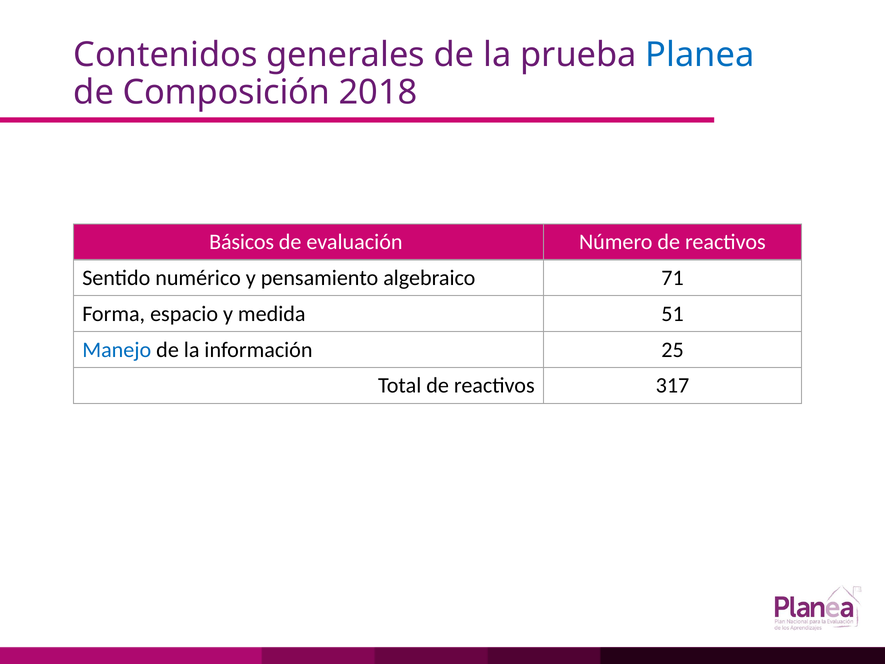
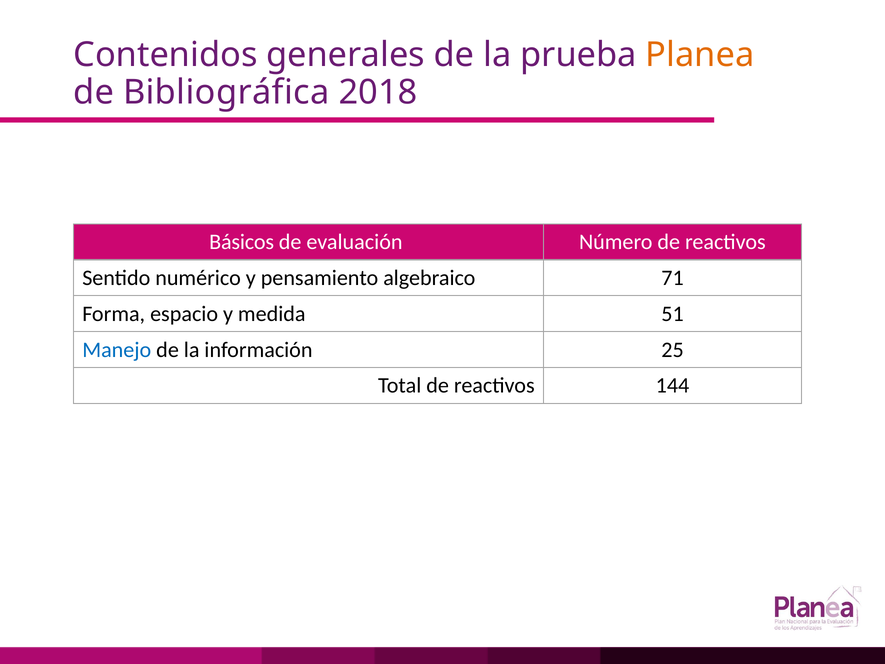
Planea colour: blue -> orange (700, 55)
Composición: Composición -> Bibliográfica (226, 92)
317: 317 -> 144 (672, 386)
